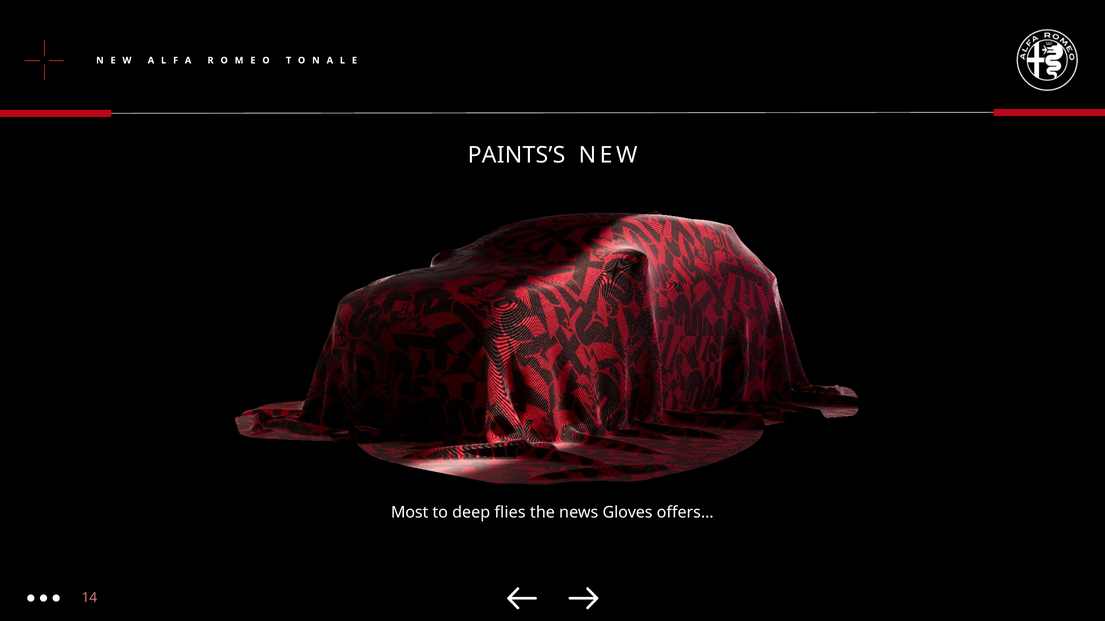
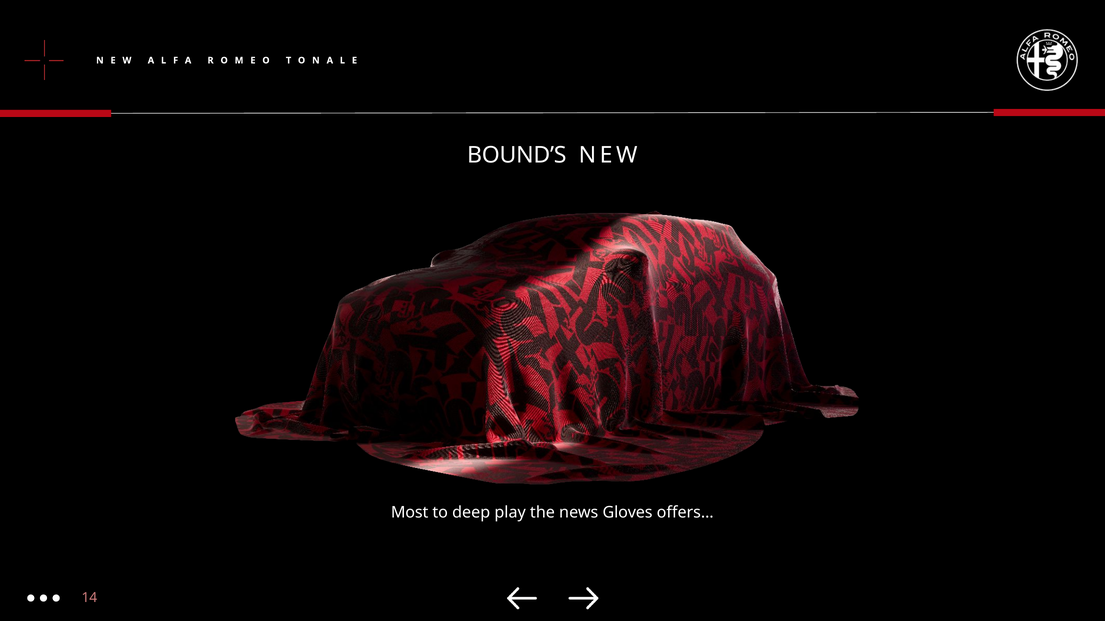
PAINTS’S: PAINTS’S -> BOUND’S (517, 155)
flies: flies -> play (510, 513)
